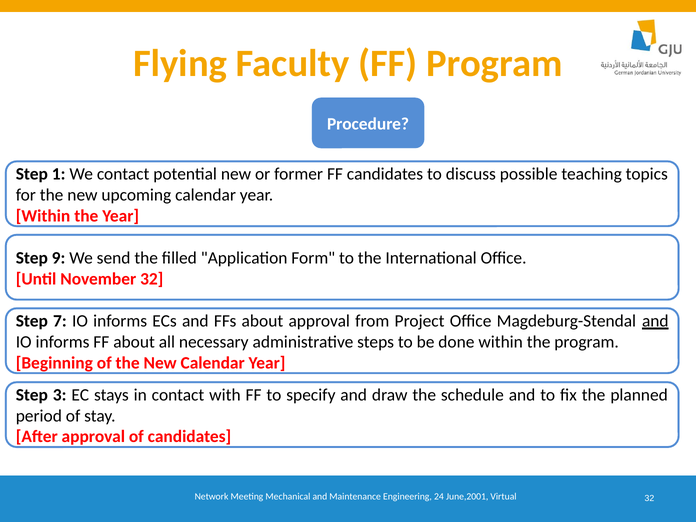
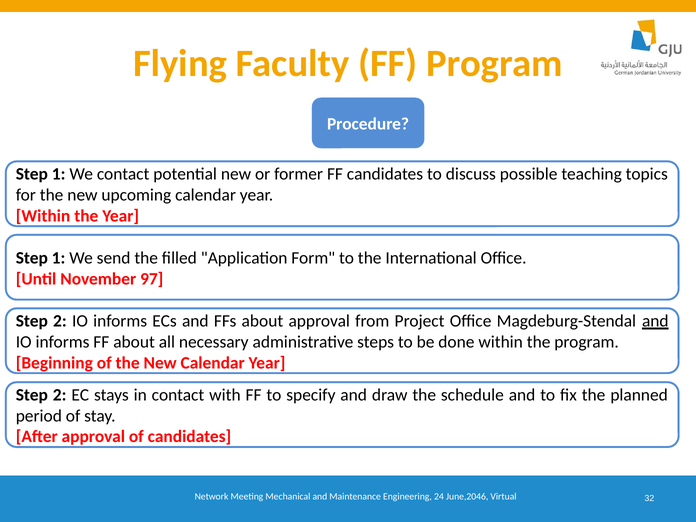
9: 9 -> 1 (59, 258)
November 32: 32 -> 97 (152, 279)
7: 7 -> 2 (60, 321)
3: 3 -> 2 (60, 395)
June,2001: June,2001 -> June,2046 (467, 497)
